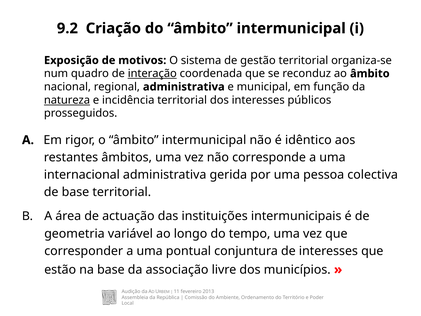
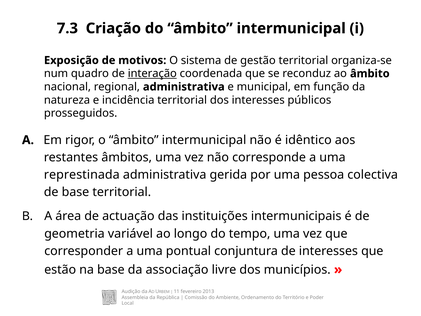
9.2: 9.2 -> 7.3 (67, 28)
natureza underline: present -> none (67, 100)
internacional: internacional -> represtinada (82, 175)
